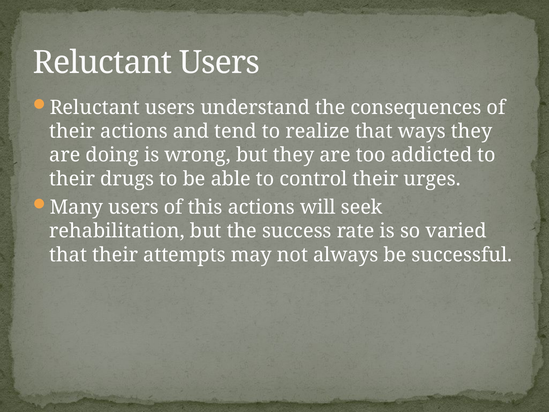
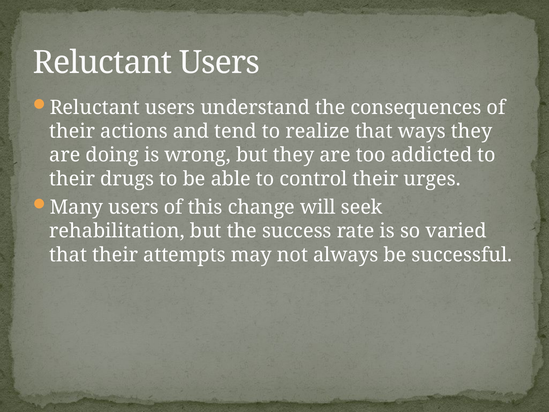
this actions: actions -> change (261, 207)
